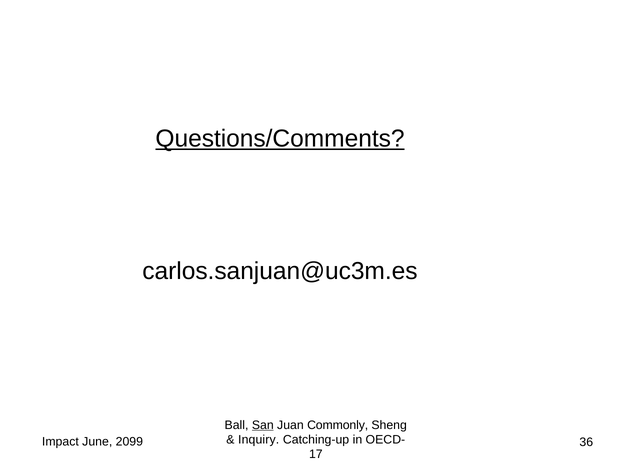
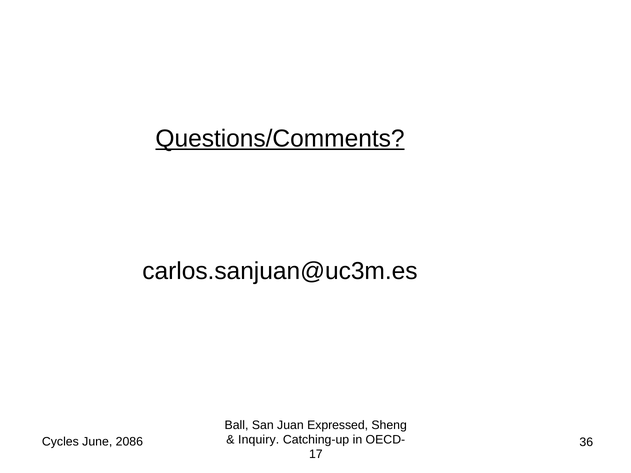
San underline: present -> none (263, 425)
Commonly: Commonly -> Expressed (338, 425)
Impact: Impact -> Cycles (60, 442)
2099: 2099 -> 2086 (129, 442)
